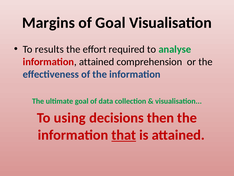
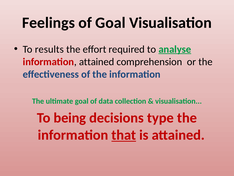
Margins: Margins -> Feelings (48, 23)
analyse underline: none -> present (175, 49)
using: using -> being (70, 117)
then: then -> type (160, 117)
